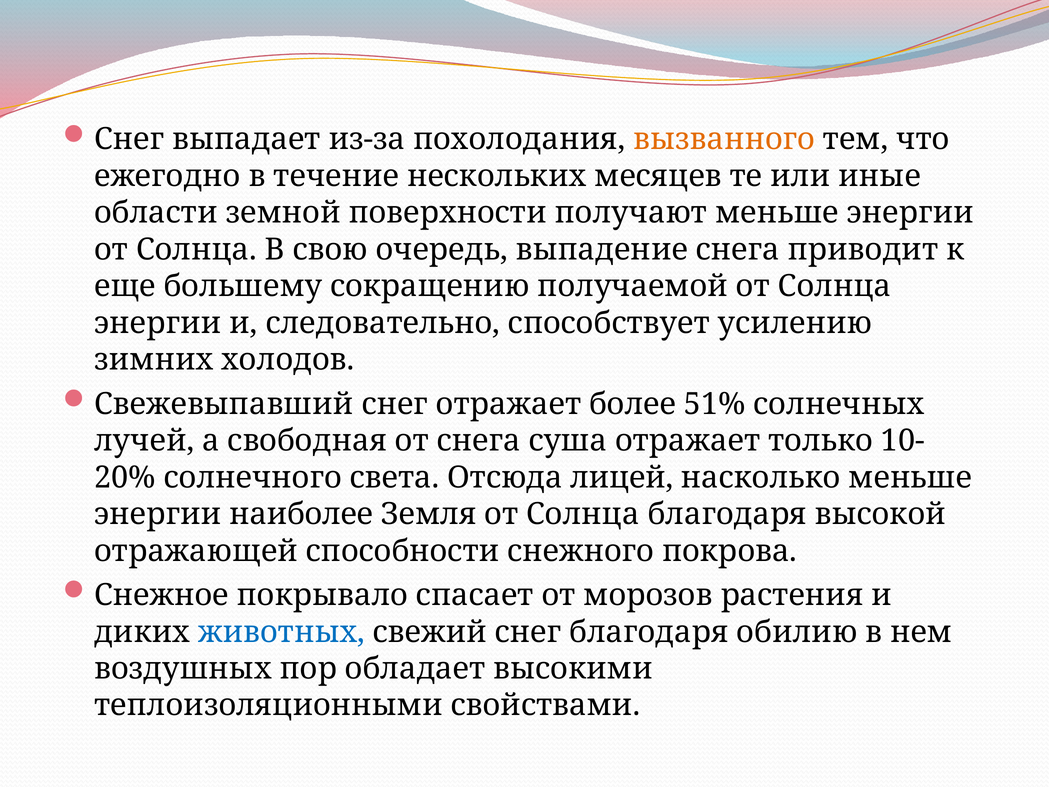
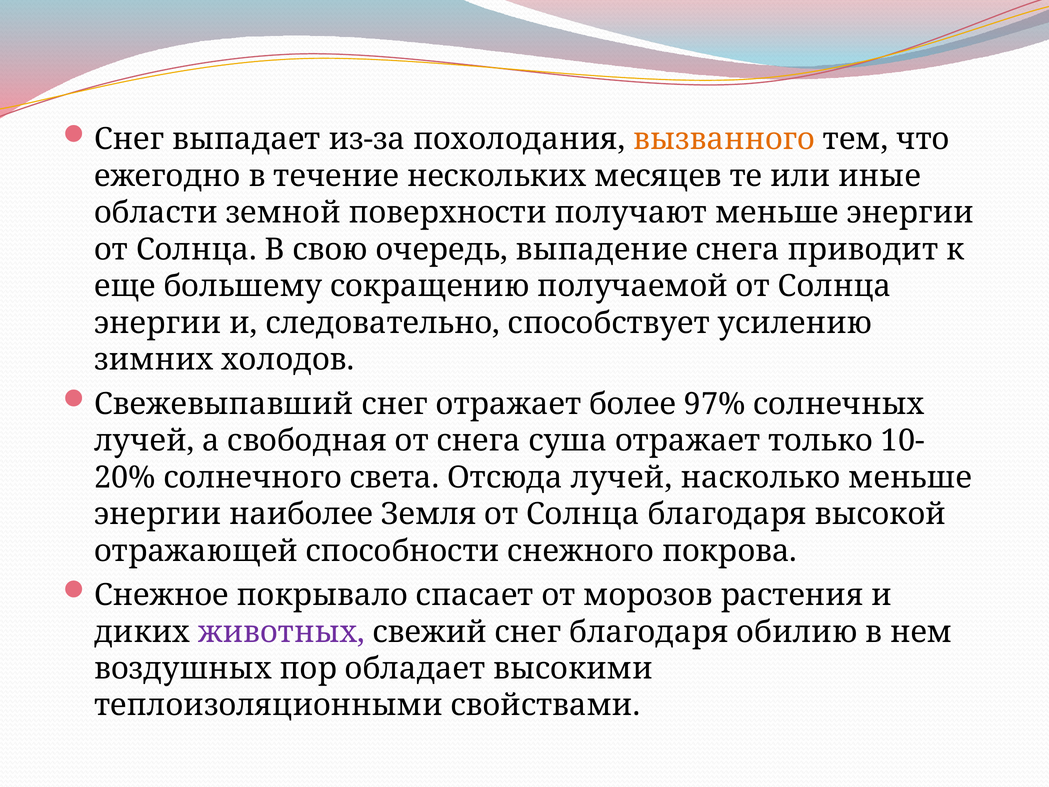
51%: 51% -> 97% (715, 404)
Отсюда лицей: лицей -> лучей (622, 477)
животных colour: blue -> purple (282, 632)
